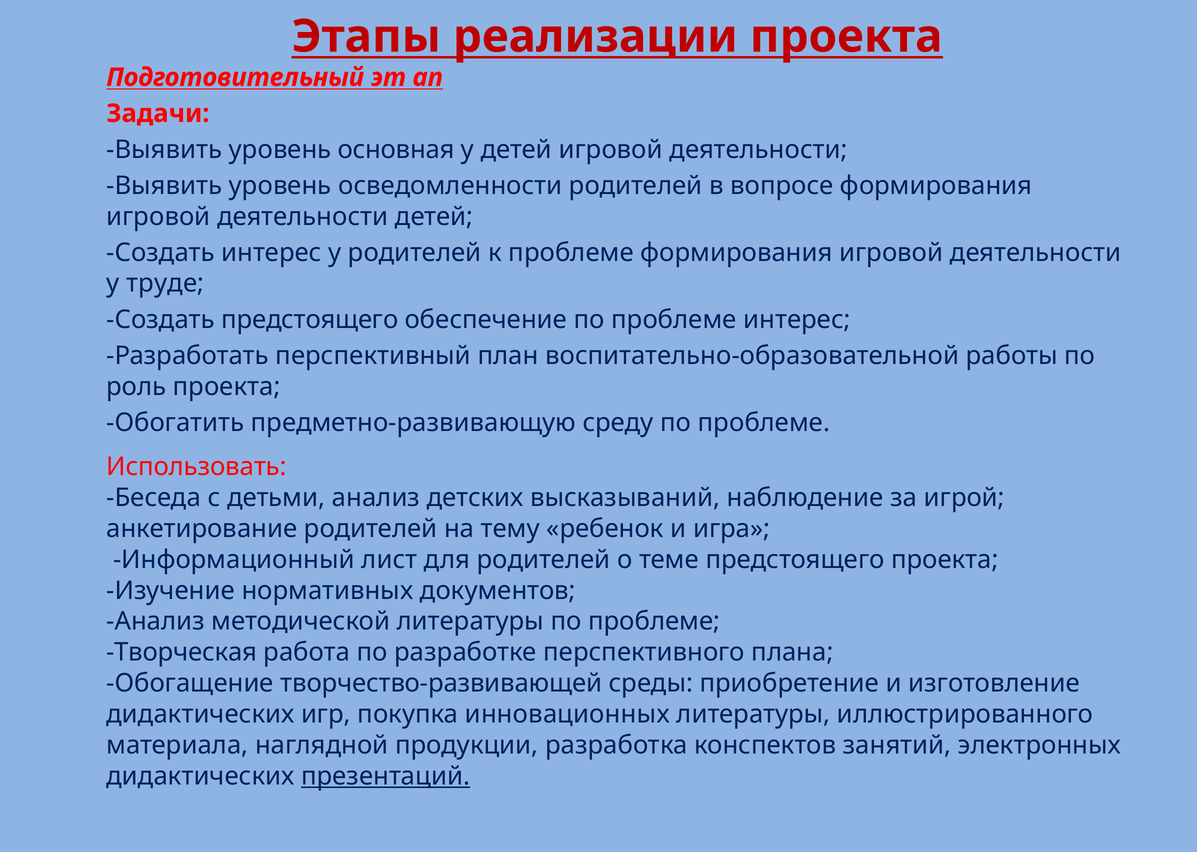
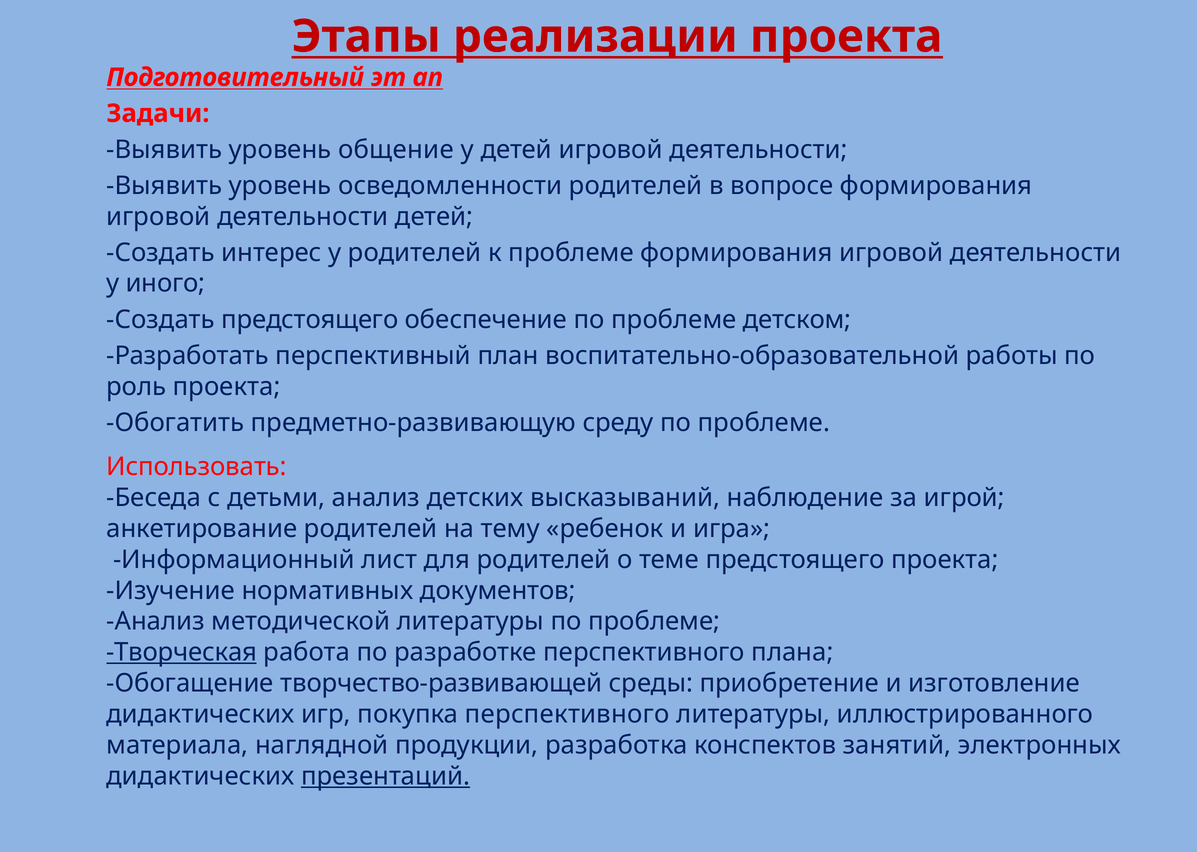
основная: основная -> общение (396, 150)
труде: труде -> иного (165, 284)
проблеме интерес: интерес -> детском (797, 320)
Творческая underline: none -> present (182, 652)
покупка инновационных: инновационных -> перспективного (567, 714)
